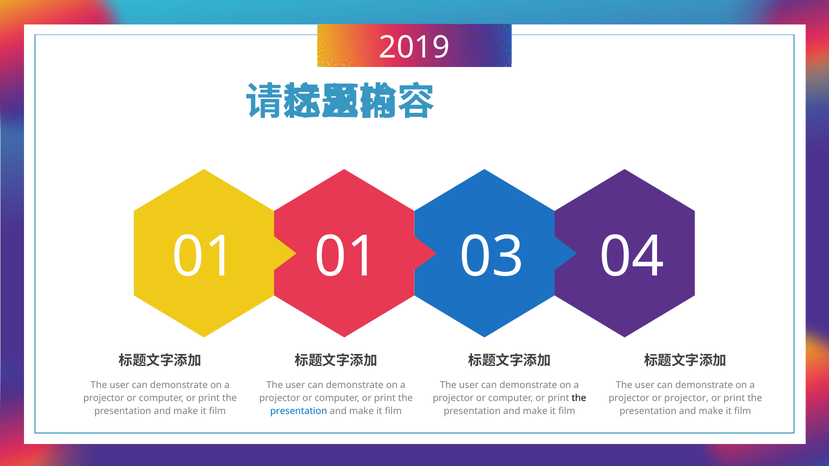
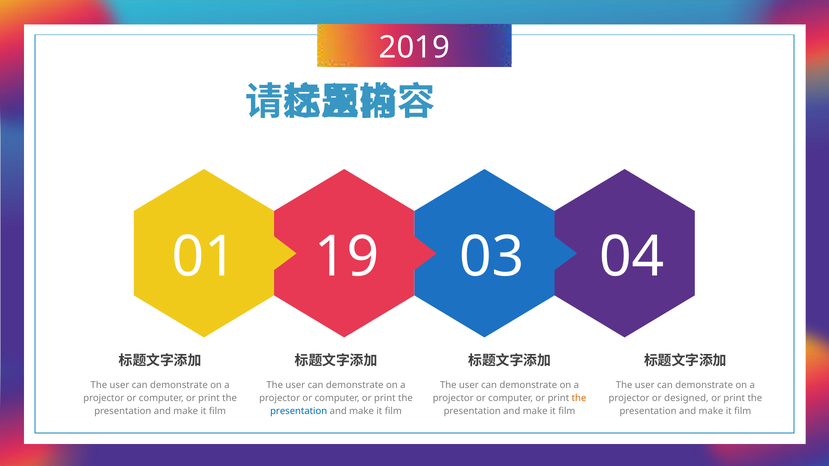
01 01: 01 -> 19 (347, 257)
the colour: black -> orange (579, 398)
or projector: projector -> designed (686, 398)
